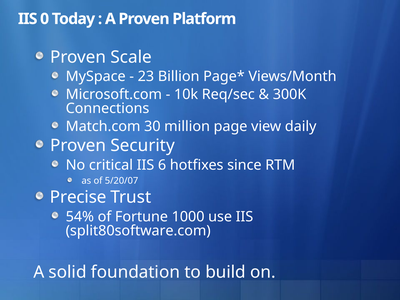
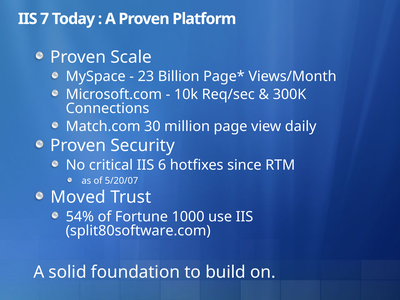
0: 0 -> 7 (45, 19)
Precise: Precise -> Moved (78, 197)
